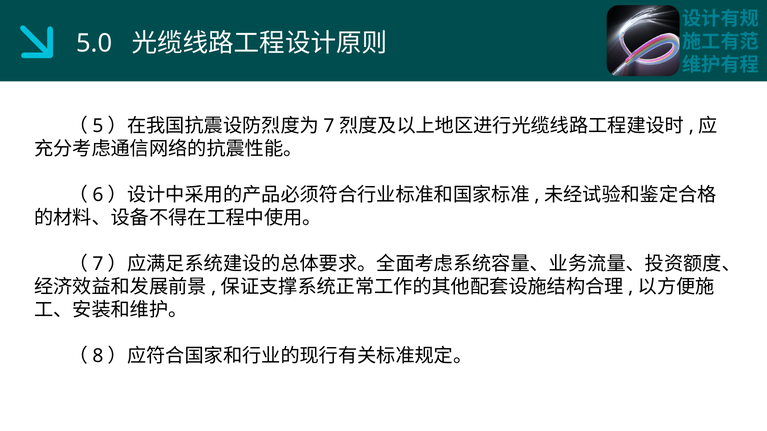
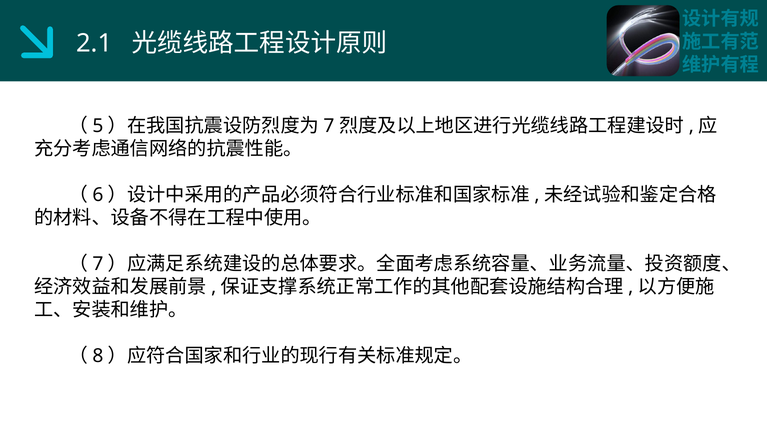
5.0: 5.0 -> 2.1 (94, 43)
